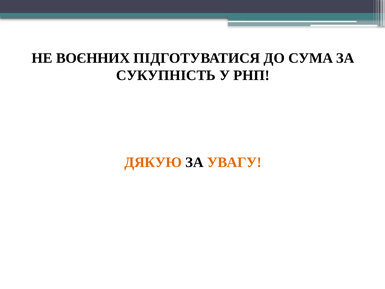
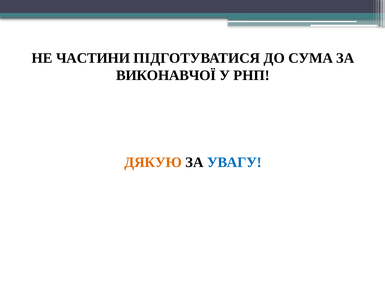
ВОЄННИХ: ВОЄННИХ -> ЧАСТИНИ (93, 58)
СУКУПНІСТЬ: СУКУПНІСТЬ -> ВИКОНАВЧОЇ (166, 75)
УВАГУ colour: orange -> blue (234, 162)
